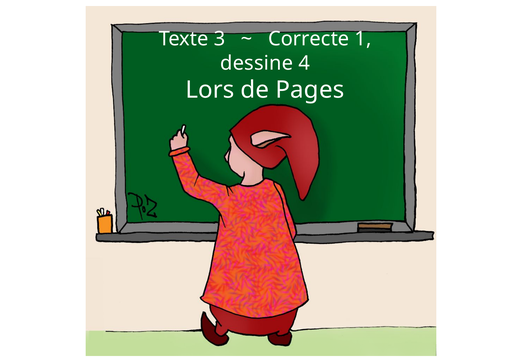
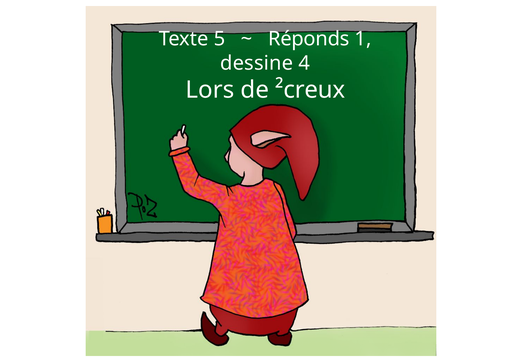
3: 3 -> 5 (220, 39)
Correcte: Correcte -> Réponds (309, 39)
Pages: Pages -> ²creux (310, 90)
